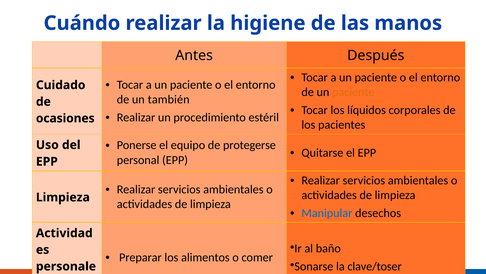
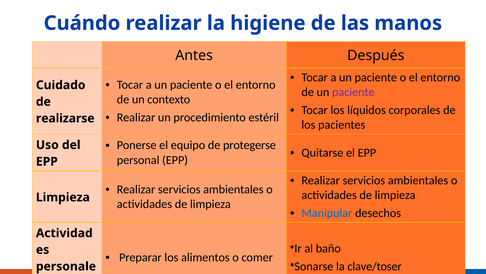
paciente colour: orange -> purple (353, 92)
también: también -> contexto (169, 99)
ocasiones: ocasiones -> realizarse (65, 118)
